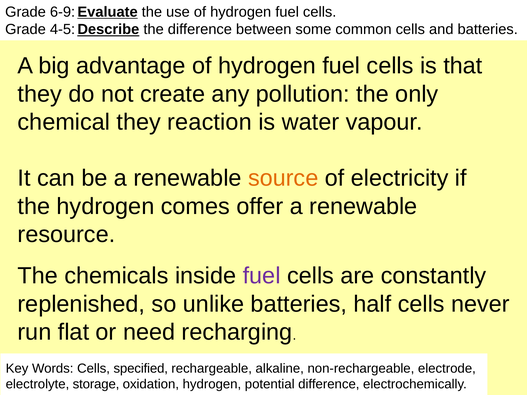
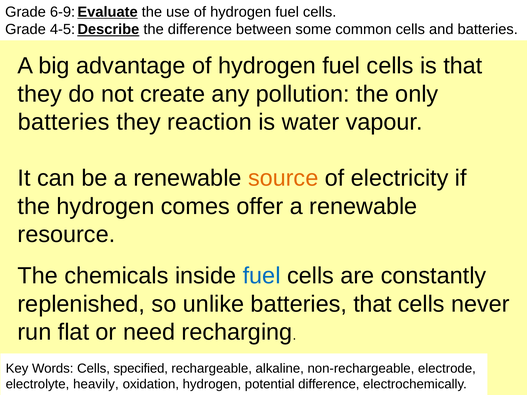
chemical: chemical -> batteries (64, 122)
fuel colour: purple -> blue (262, 276)
batteries half: half -> that (373, 304)
storage: storage -> heavily (96, 385)
